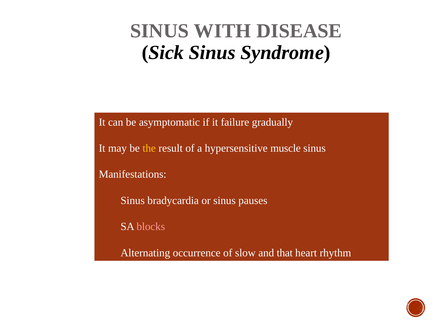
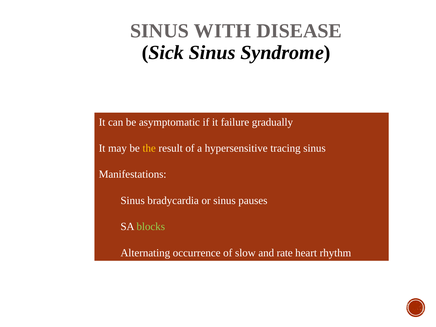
muscle: muscle -> tracing (285, 148)
blocks colour: pink -> light green (151, 227)
that: that -> rate (285, 253)
